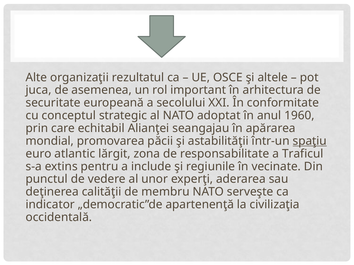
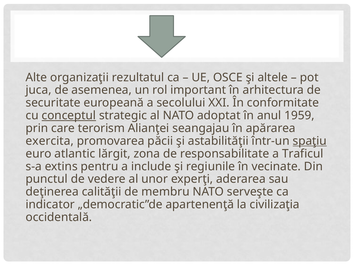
conceptul underline: none -> present (69, 116)
1960: 1960 -> 1959 (299, 116)
echitabil: echitabil -> terorism (101, 128)
mondial: mondial -> exercita (50, 141)
